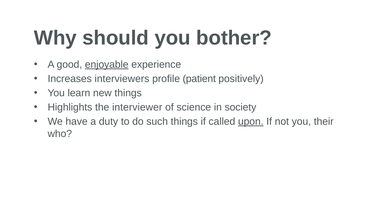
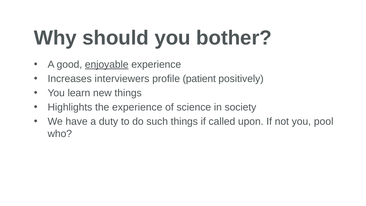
the interviewer: interviewer -> experience (137, 107)
upon underline: present -> none (251, 121)
their: their -> pool (324, 121)
